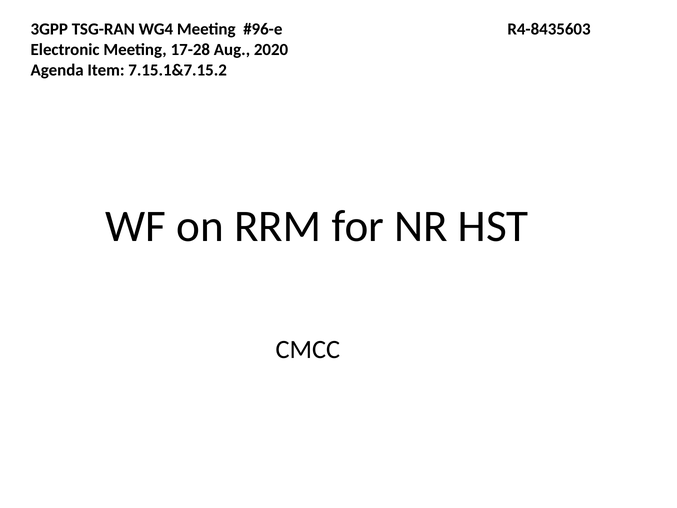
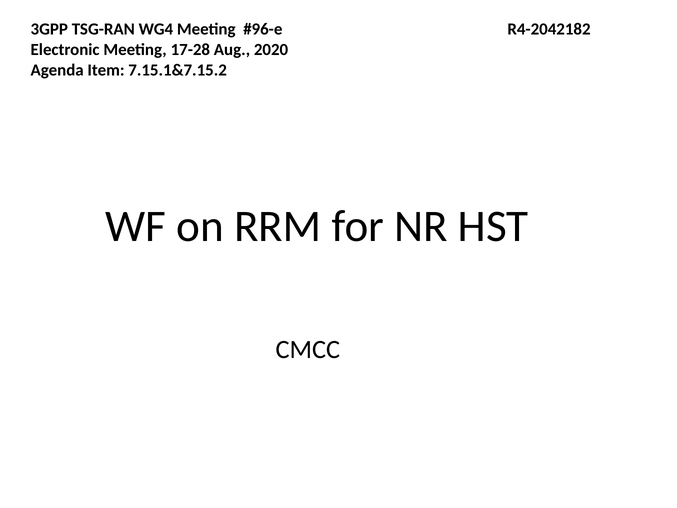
R4-8435603: R4-8435603 -> R4-2042182 (549, 29)
